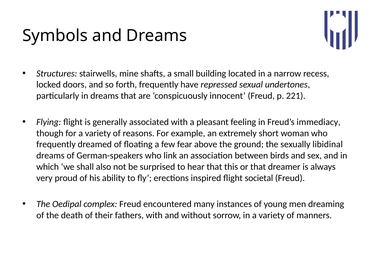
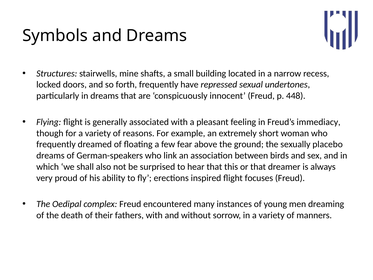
221: 221 -> 448 (296, 96)
libidinal: libidinal -> placebo (328, 144)
societal: societal -> focuses (259, 178)
